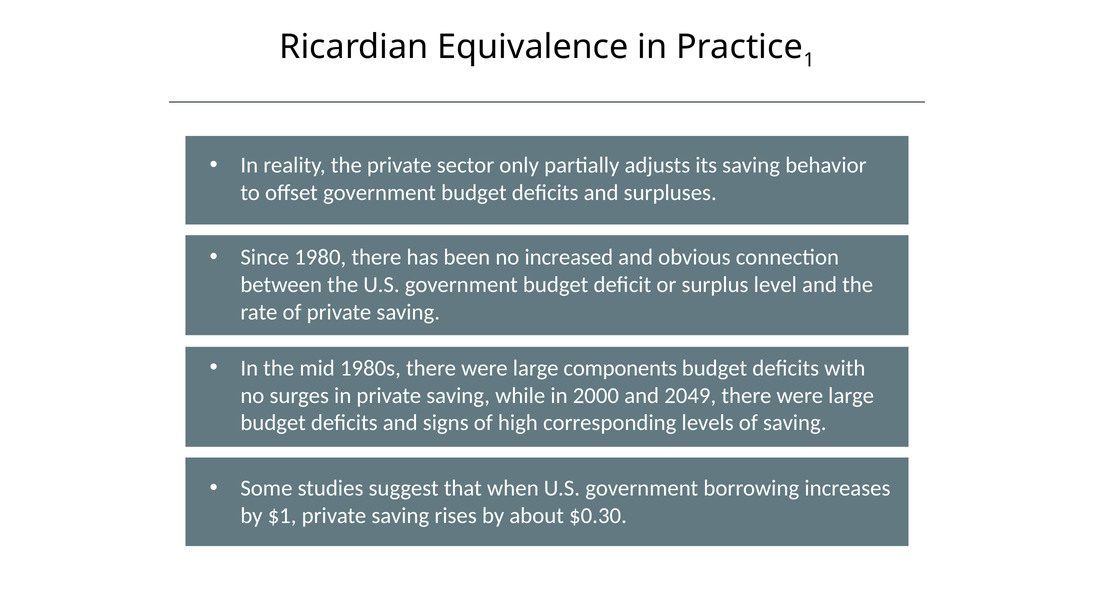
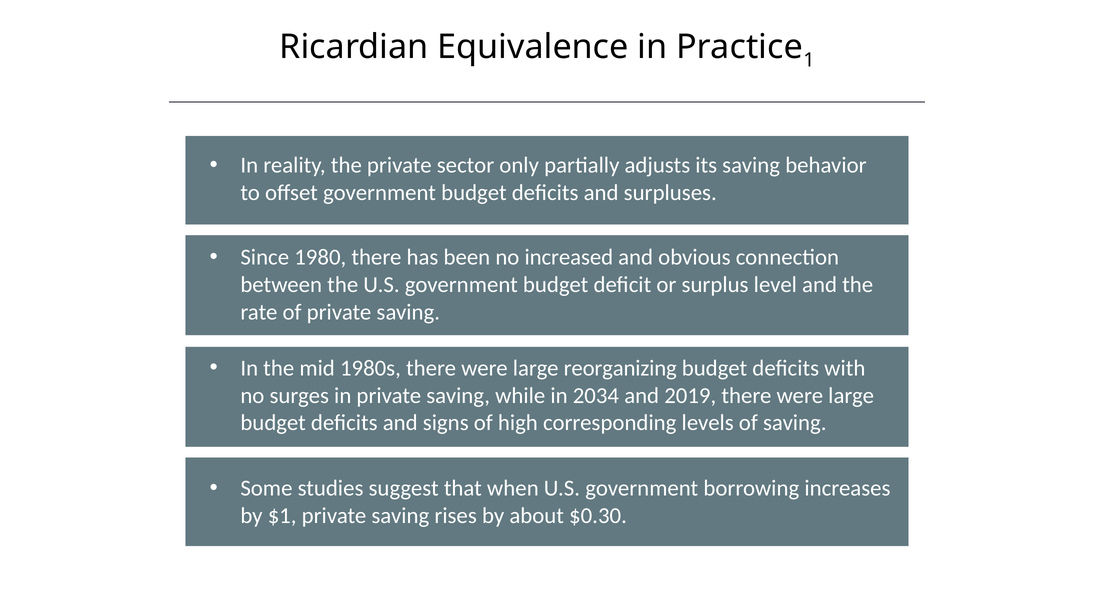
components: components -> reorganizing (620, 368)
2000: 2000 -> 2034 (596, 396)
2049: 2049 -> 2019 (690, 396)
